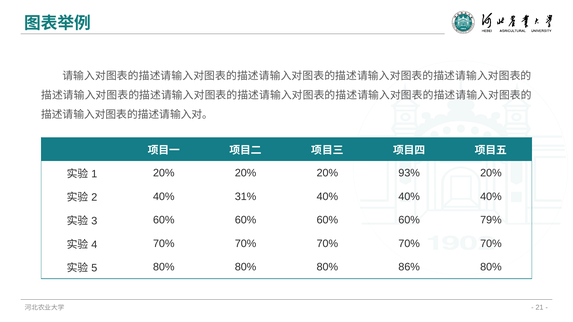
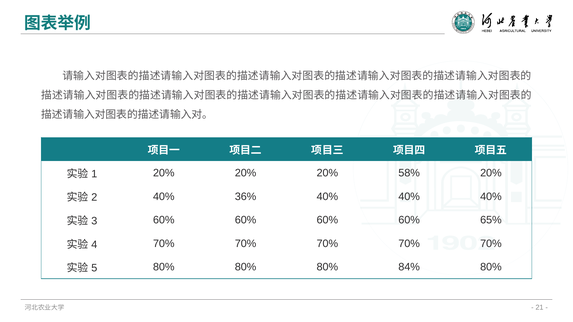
93%: 93% -> 58% (409, 173)
31%: 31% -> 36% (246, 197)
79%: 79% -> 65% (491, 220)
86%: 86% -> 84% (409, 267)
